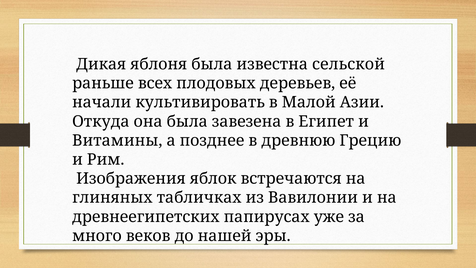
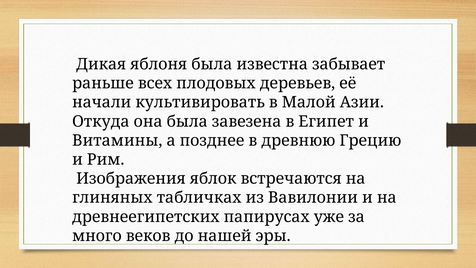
сельской: сельской -> забывает (349, 64)
